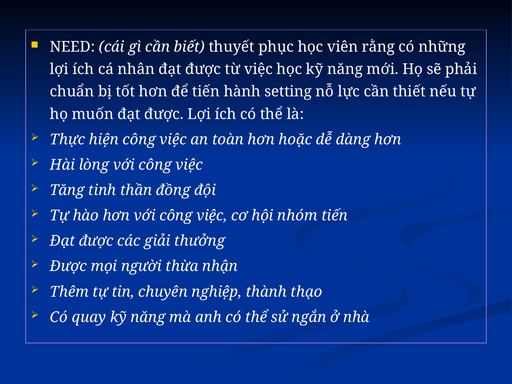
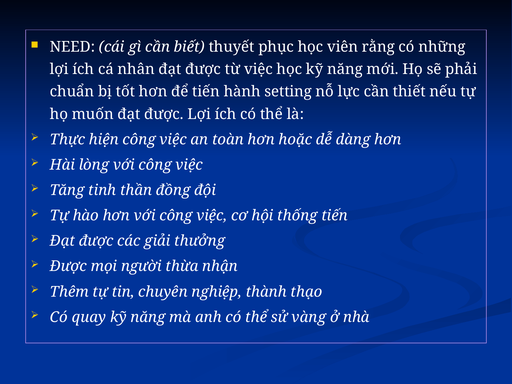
nhóm: nhóm -> thống (297, 216)
ngắn: ngắn -> vàng (309, 317)
